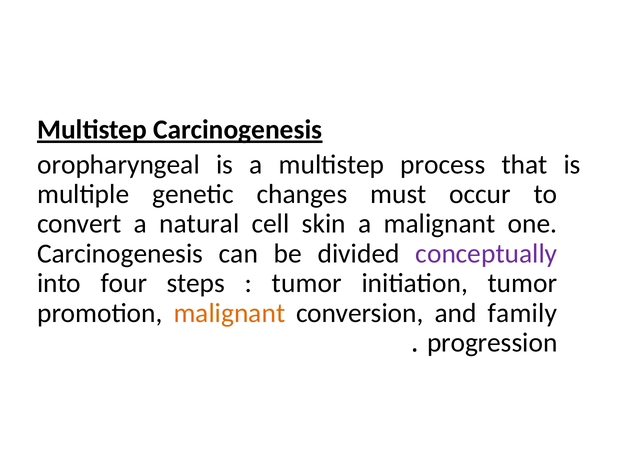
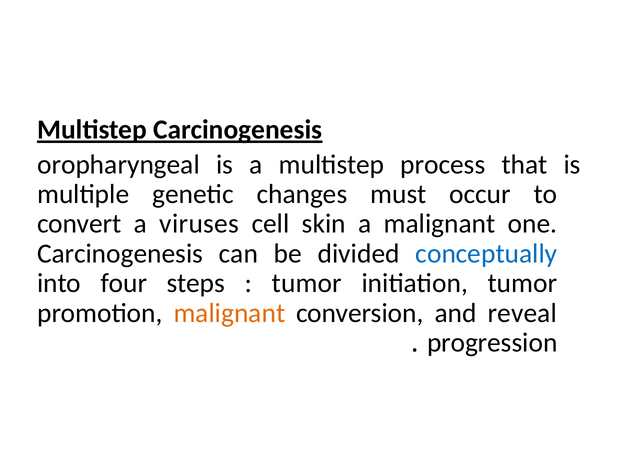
natural: natural -> viruses (199, 224)
conceptually colour: purple -> blue (486, 253)
family: family -> reveal (522, 313)
